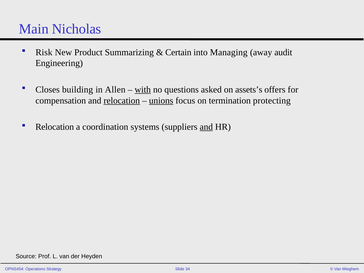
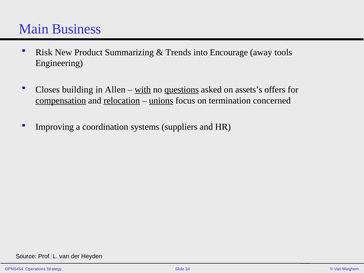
Nicholas: Nicholas -> Business (77, 29)
Certain: Certain -> Trends (178, 52)
Managing: Managing -> Encourage (229, 52)
audit: audit -> tools (283, 52)
questions underline: none -> present (182, 90)
compensation underline: none -> present (61, 101)
protecting: protecting -> concerned (272, 101)
Relocation: Relocation -> Improving (55, 127)
and underline: present -> none (206, 127)
